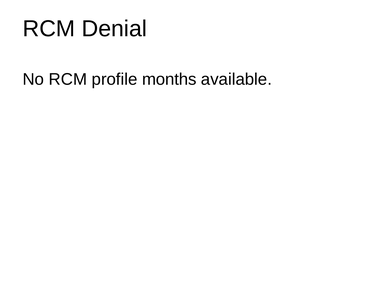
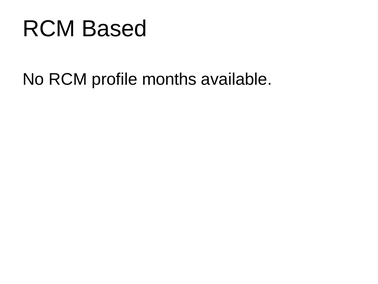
Denial: Denial -> Based (114, 29)
